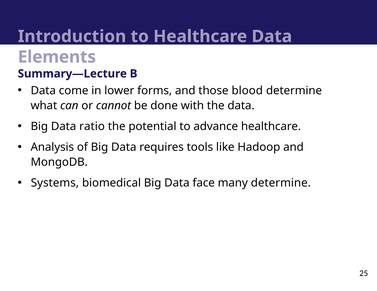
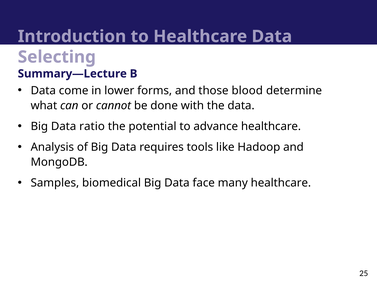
Elements: Elements -> Selecting (57, 57)
Systems: Systems -> Samples (55, 183)
many determine: determine -> healthcare (281, 183)
